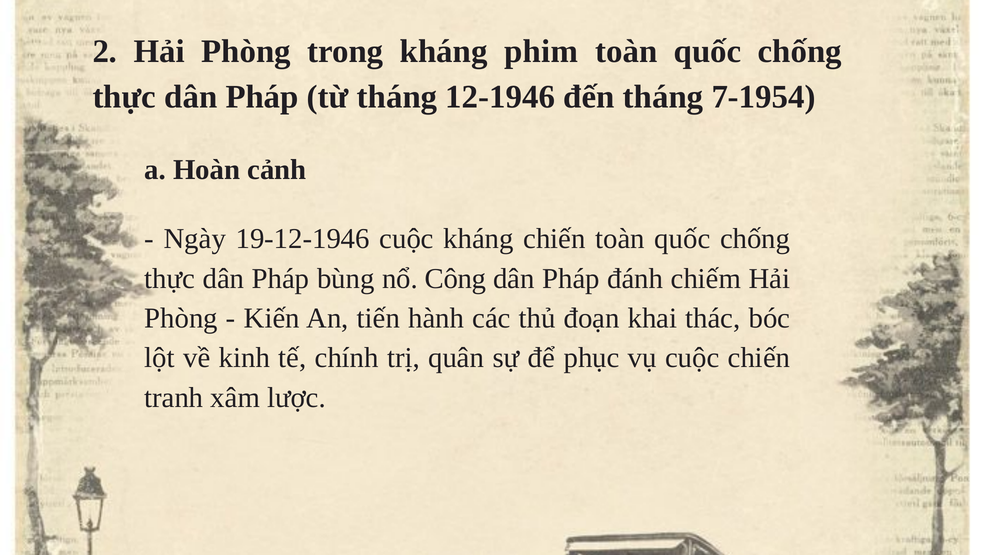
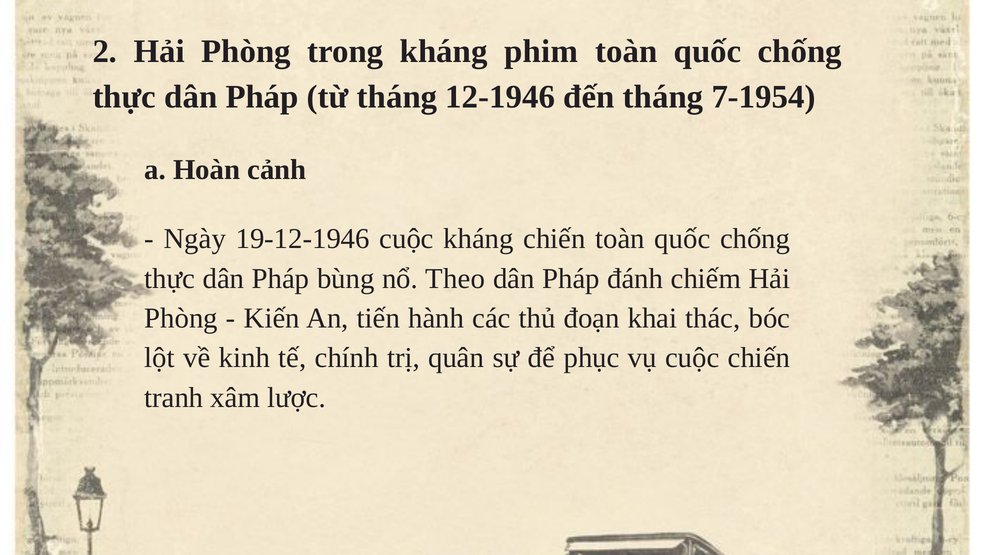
Công: Công -> Theo (455, 279)
